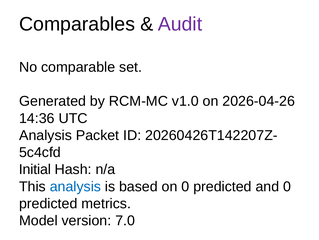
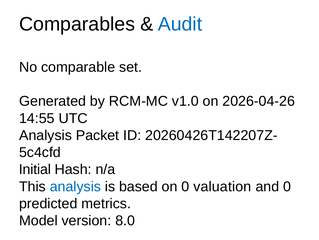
Audit colour: purple -> blue (180, 24)
14:36: 14:36 -> 14:55 (37, 118)
on 0 predicted: predicted -> valuation (222, 186)
7.0: 7.0 -> 8.0 (125, 220)
